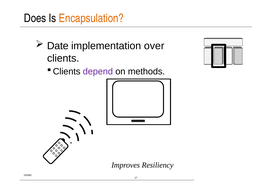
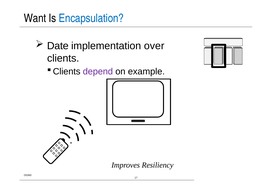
Does: Does -> Want (35, 18)
Encapsulation colour: orange -> blue (91, 18)
methods: methods -> example (146, 71)
